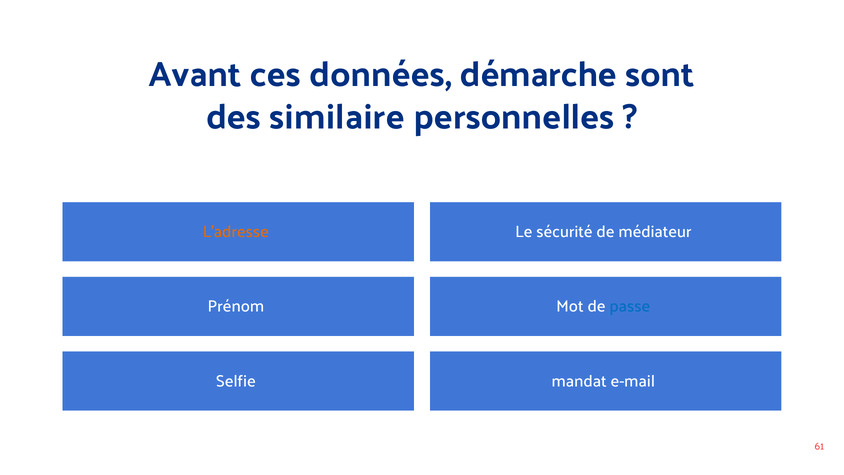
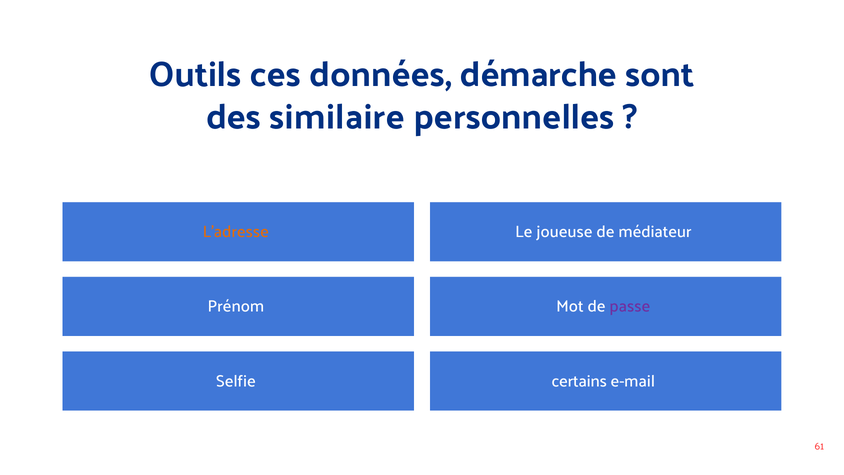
Avant: Avant -> Outils (195, 75)
sécurité: sécurité -> joueuse (564, 232)
passe colour: blue -> purple (630, 306)
mandat: mandat -> certains (579, 381)
